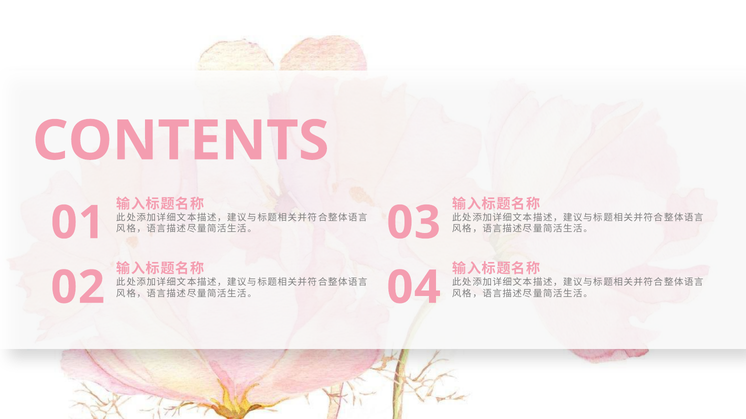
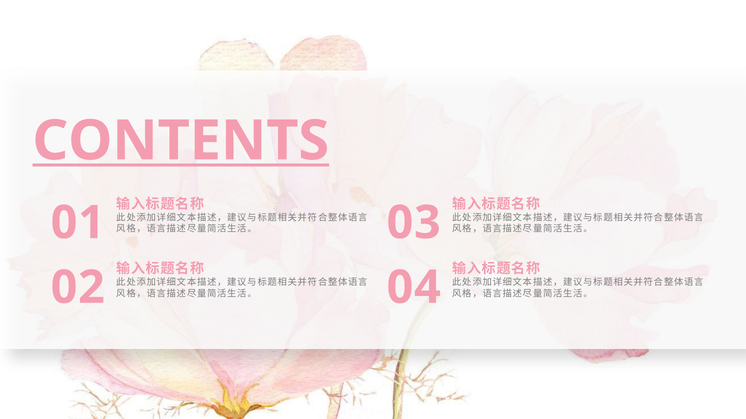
CONTENTS underline: none -> present (181, 141)
